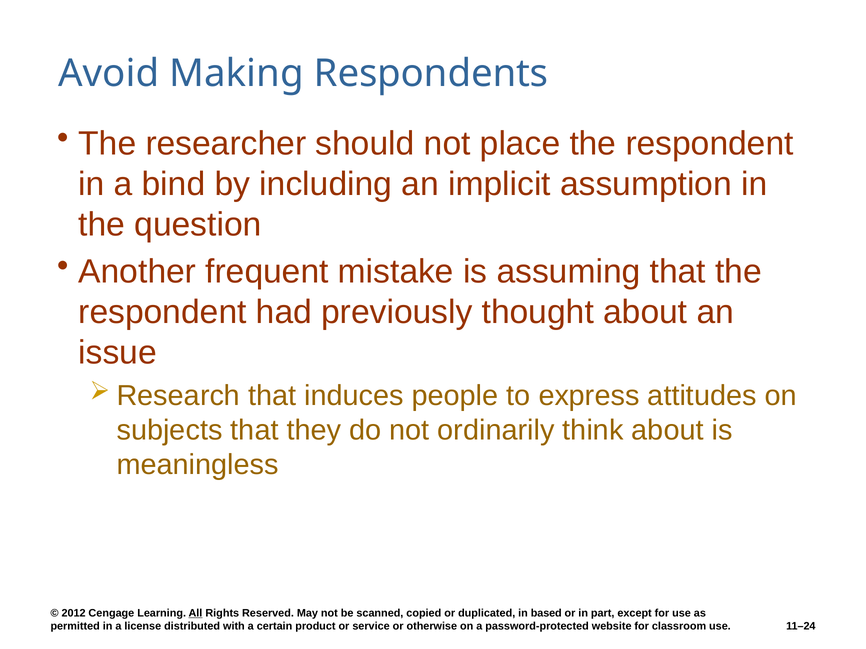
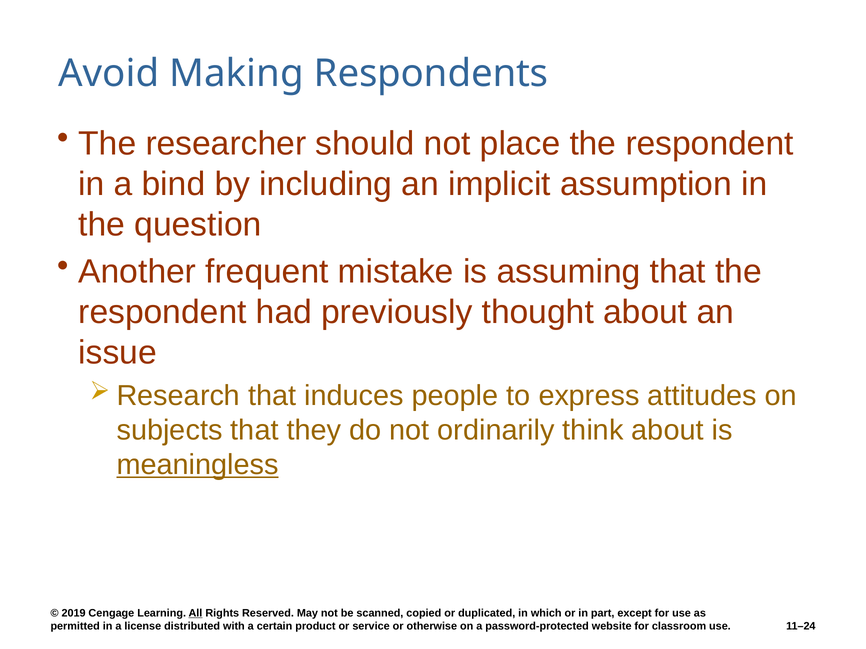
meaningless underline: none -> present (198, 465)
2012: 2012 -> 2019 (74, 613)
based: based -> which (546, 613)
